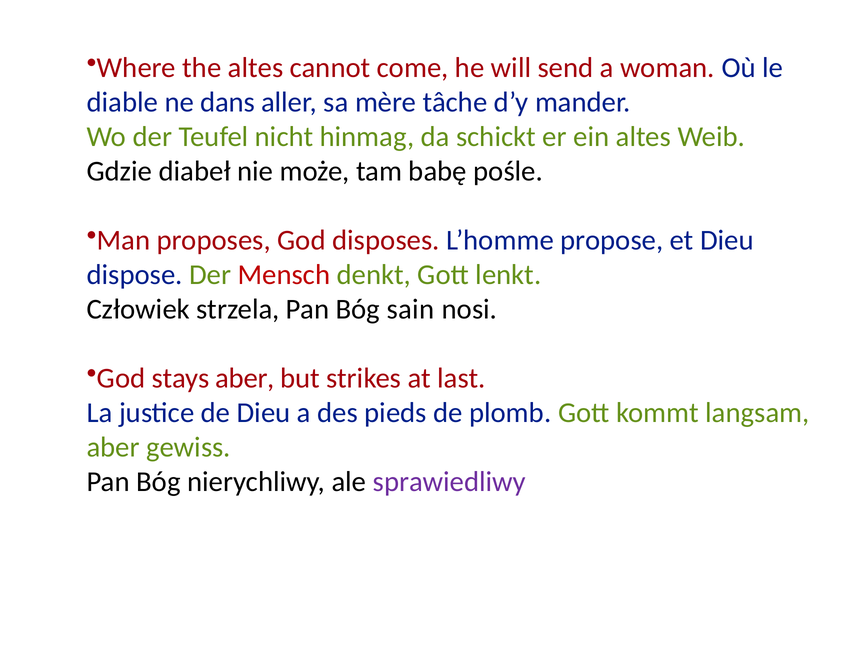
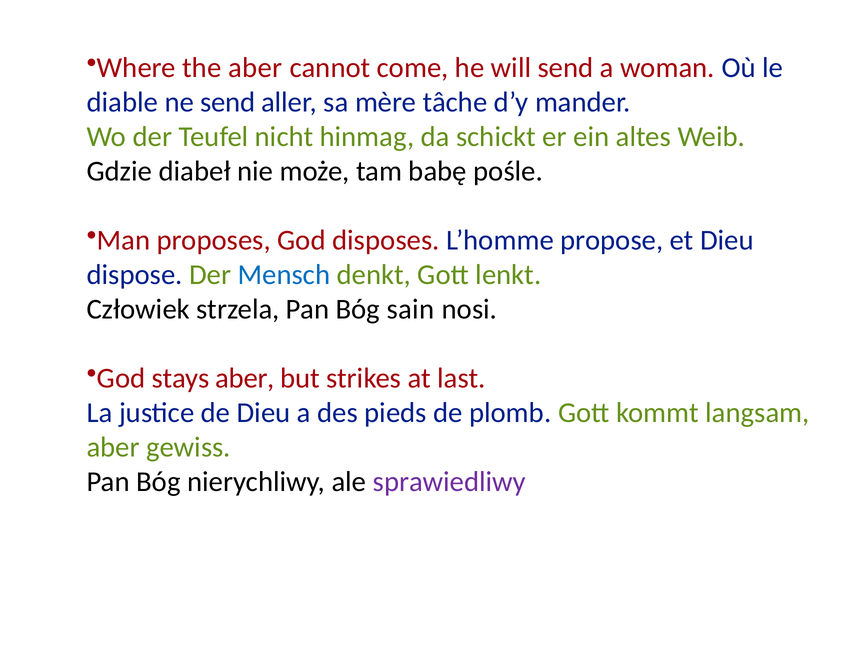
the altes: altes -> aber (255, 68)
ne dans: dans -> send (228, 102)
Mensch colour: red -> blue (284, 275)
